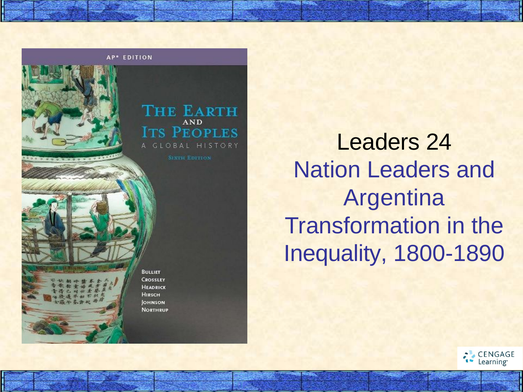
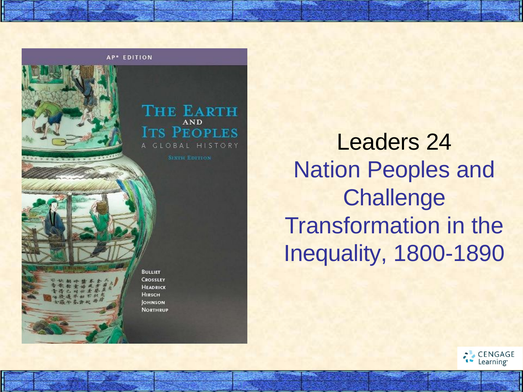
Nation Leaders: Leaders -> Peoples (409, 170)
Argentina: Argentina -> Challenge (394, 198)
